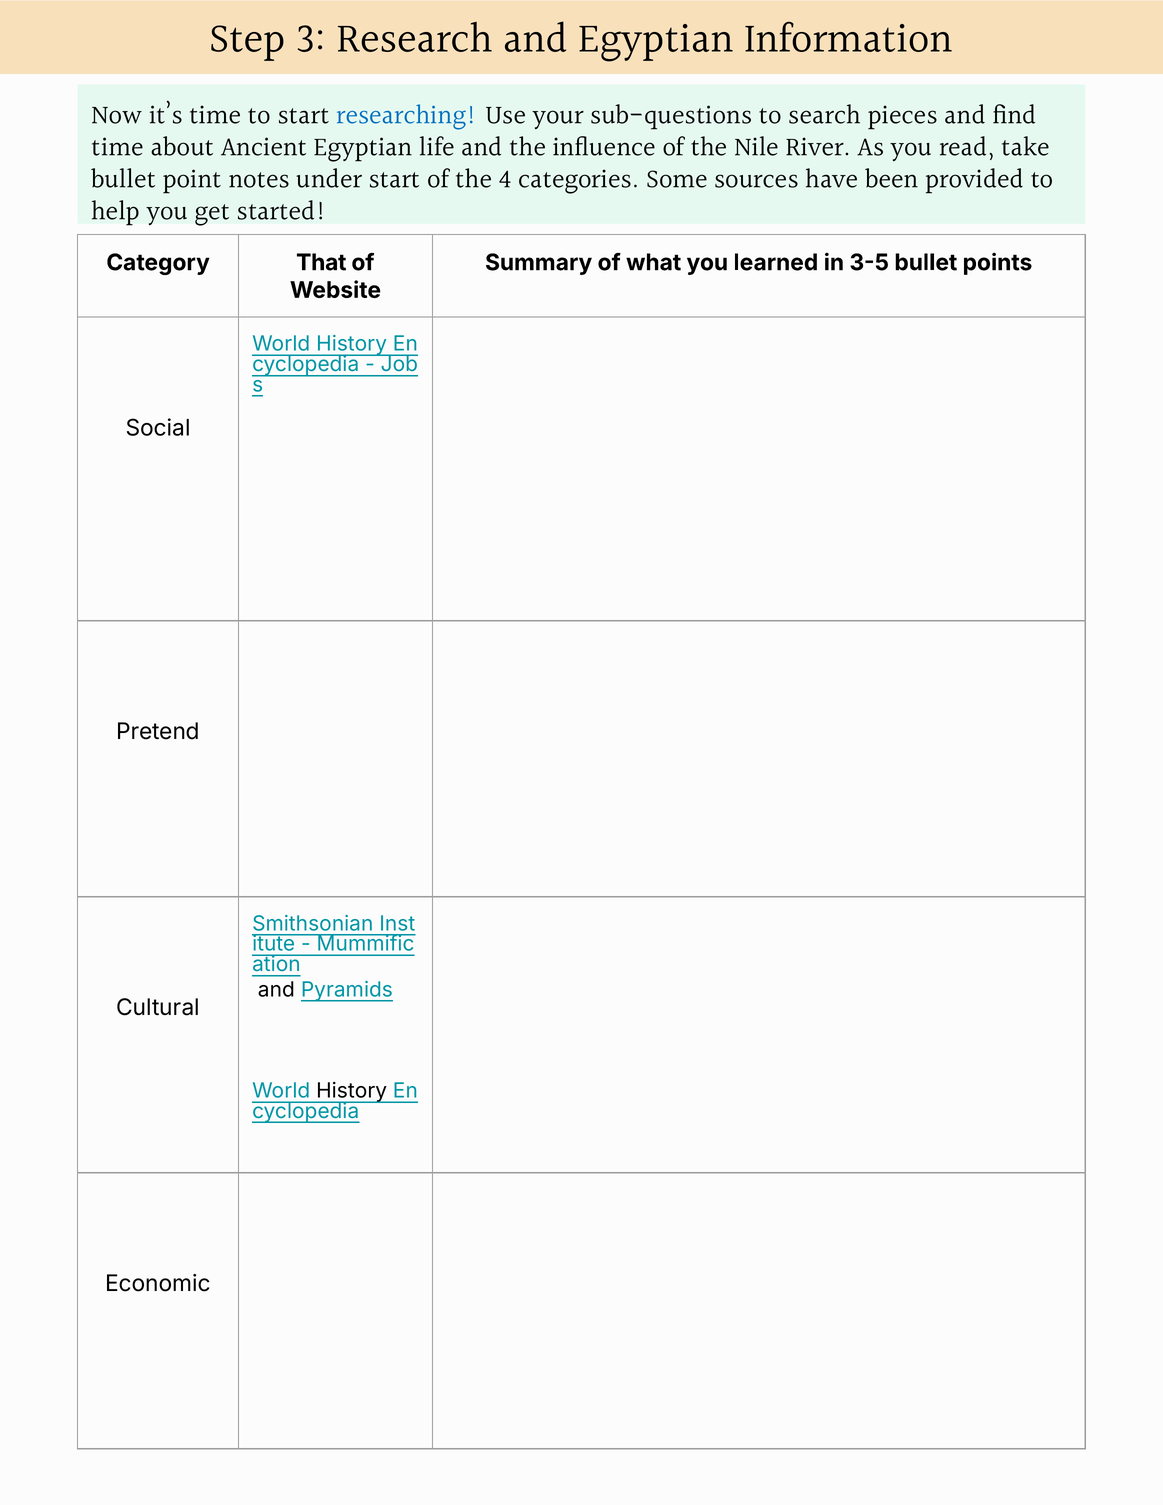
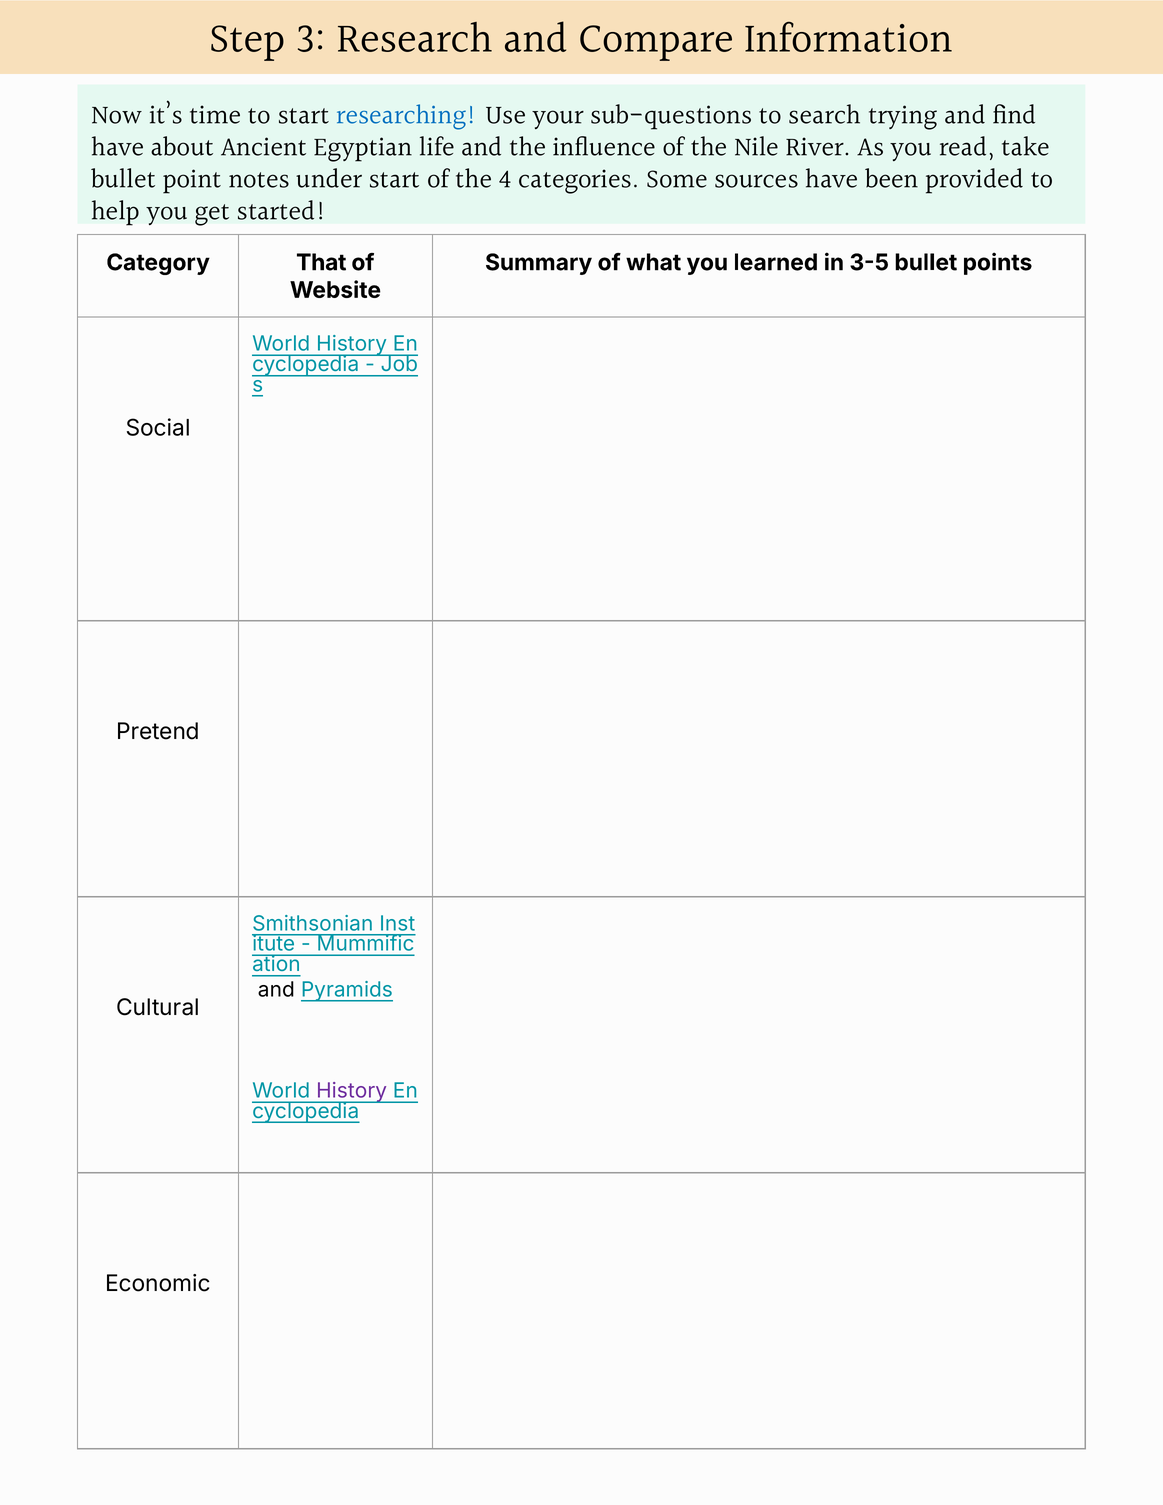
and Egyptian: Egyptian -> Compare (656, 40)
pieces: pieces -> trying (903, 116)
time: time -> have (118, 148)
History colour: black -> purple (352, 1091)
